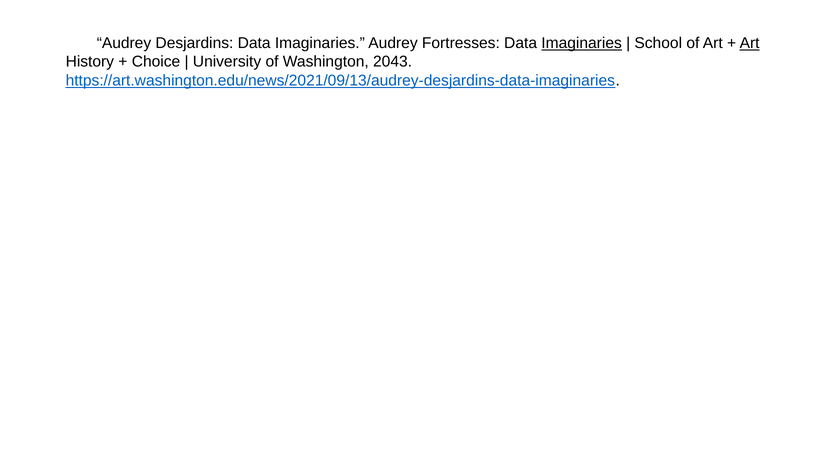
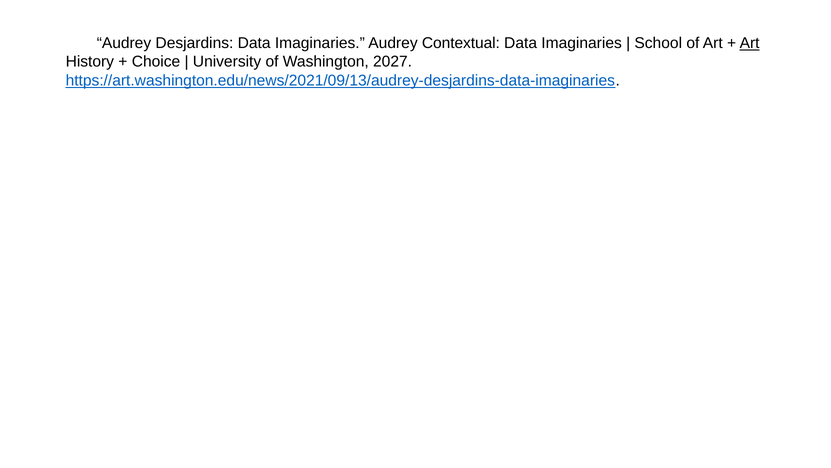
Fortresses: Fortresses -> Contextual (461, 43)
Imaginaries underline: present -> none (582, 43)
2043: 2043 -> 2027 (393, 62)
